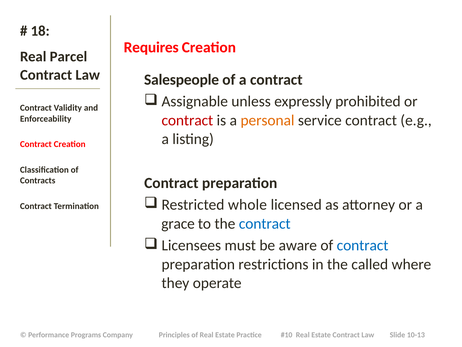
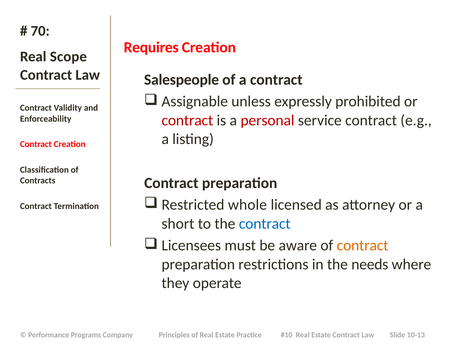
18: 18 -> 70 (40, 31)
Parcel: Parcel -> Scope (68, 57)
personal colour: orange -> red (267, 120)
grace: grace -> short (178, 223)
contract colour: blue -> orange (363, 245)
called: called -> needs (370, 264)
